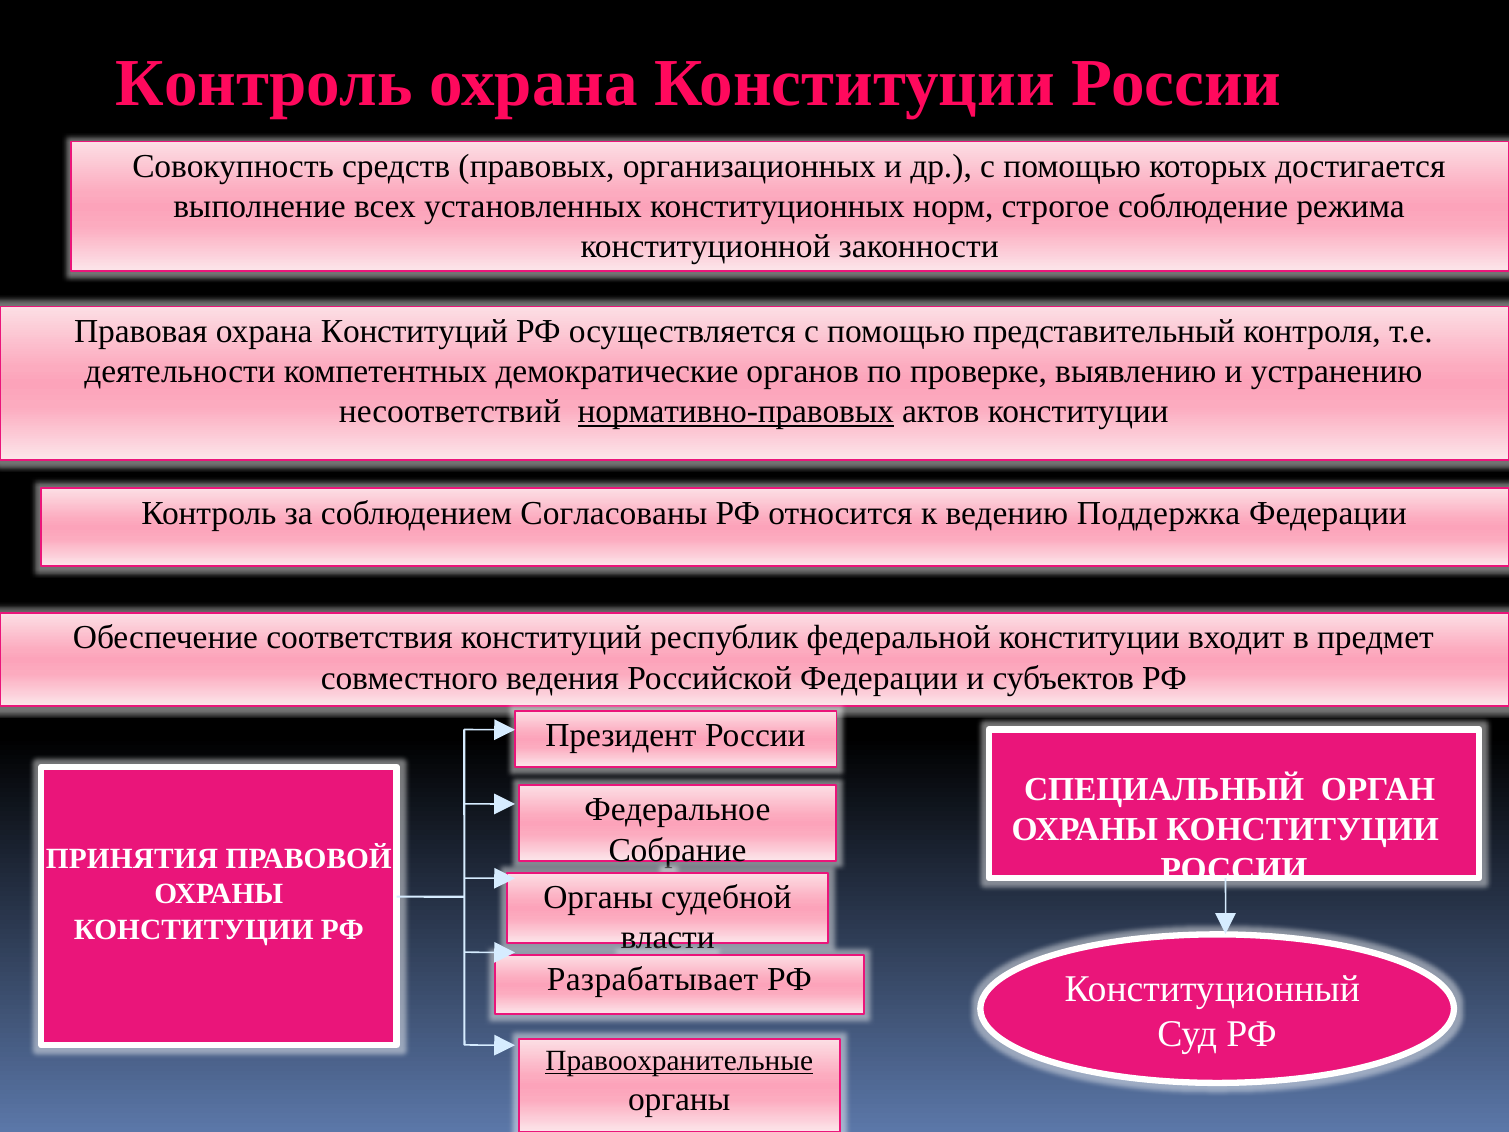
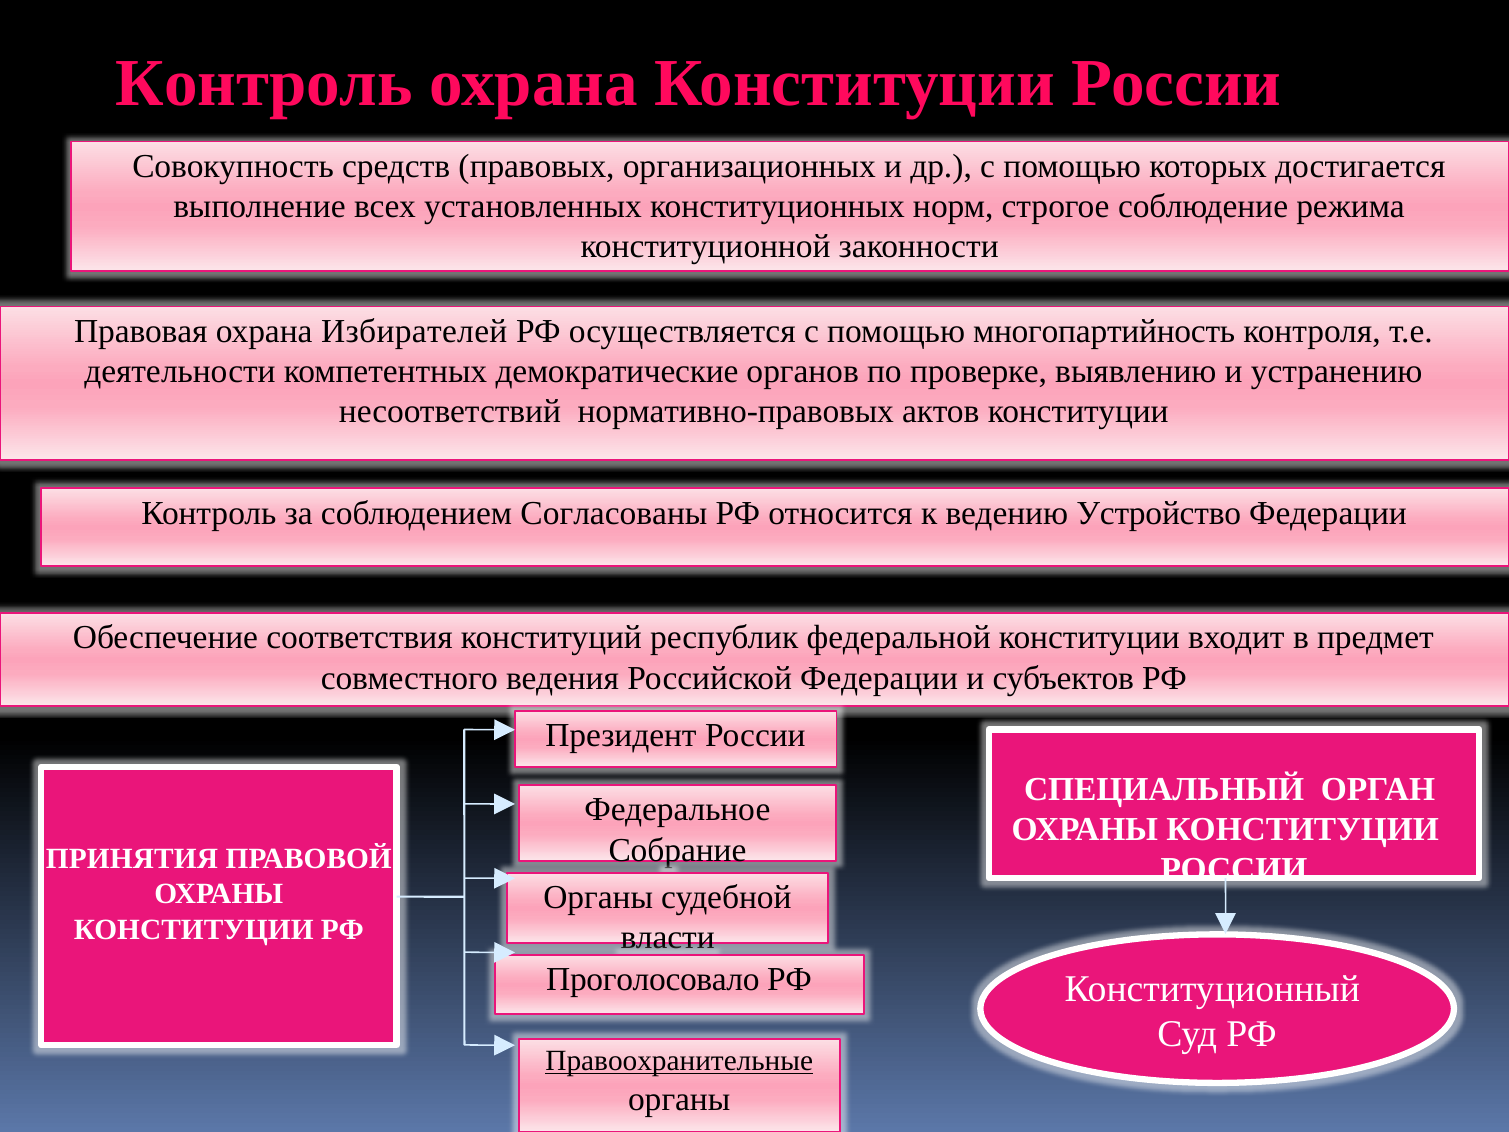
охрана Конституций: Конституций -> Избирателей (414, 331)
представительный: представительный -> многопартийность (1104, 331)
нормативно-правовых underline: present -> none (736, 411)
Поддержка: Поддержка -> Устройство (1159, 513)
Разрабатывает: Разрабатывает -> Проголосовало (653, 979)
